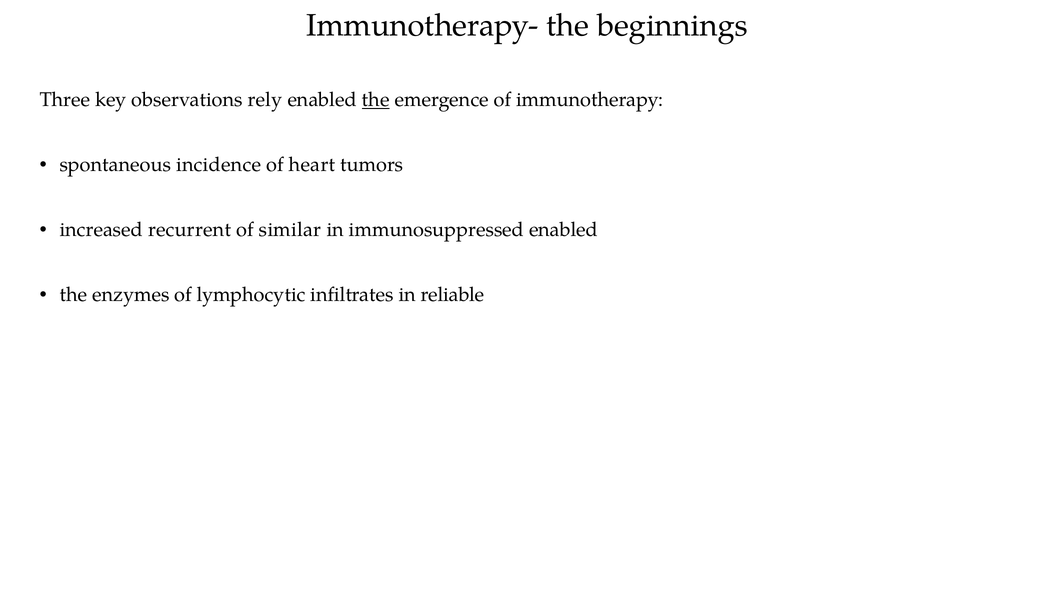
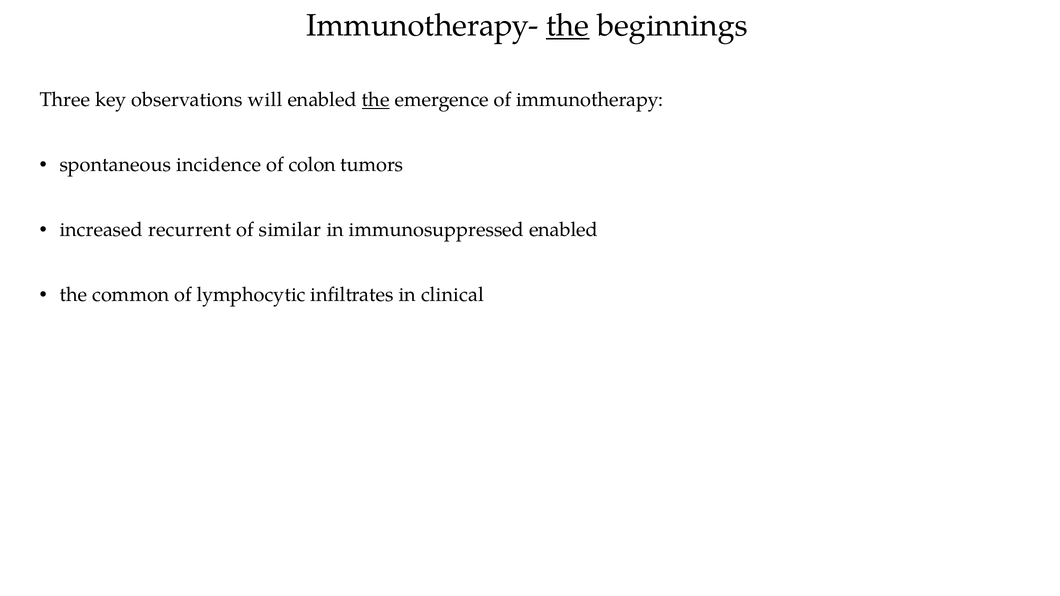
the underline: none -> present (568, 25)
rely: rely -> will (265, 100)
heart: heart -> colon (312, 165)
enzymes: enzymes -> common (131, 295)
reliable: reliable -> clinical (452, 295)
